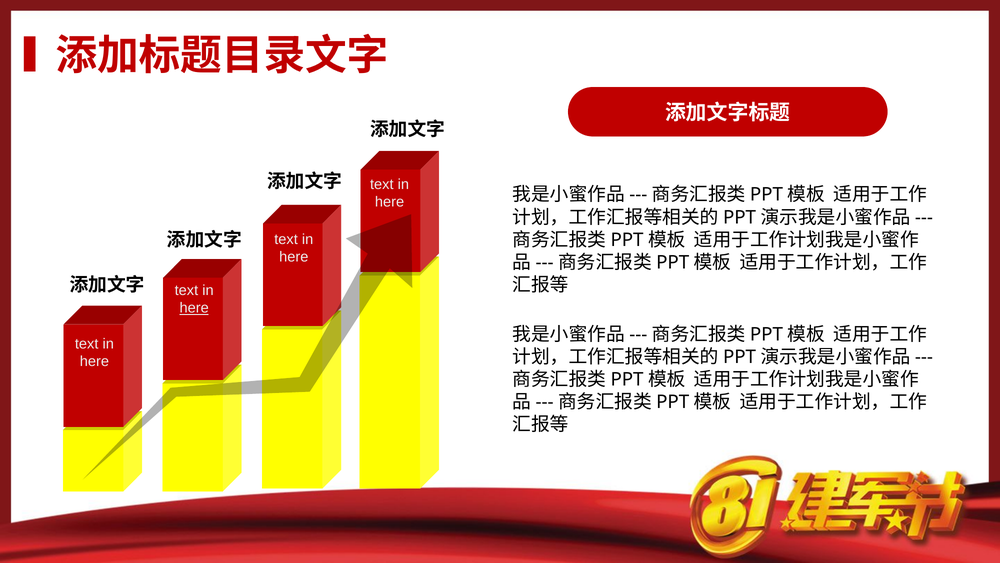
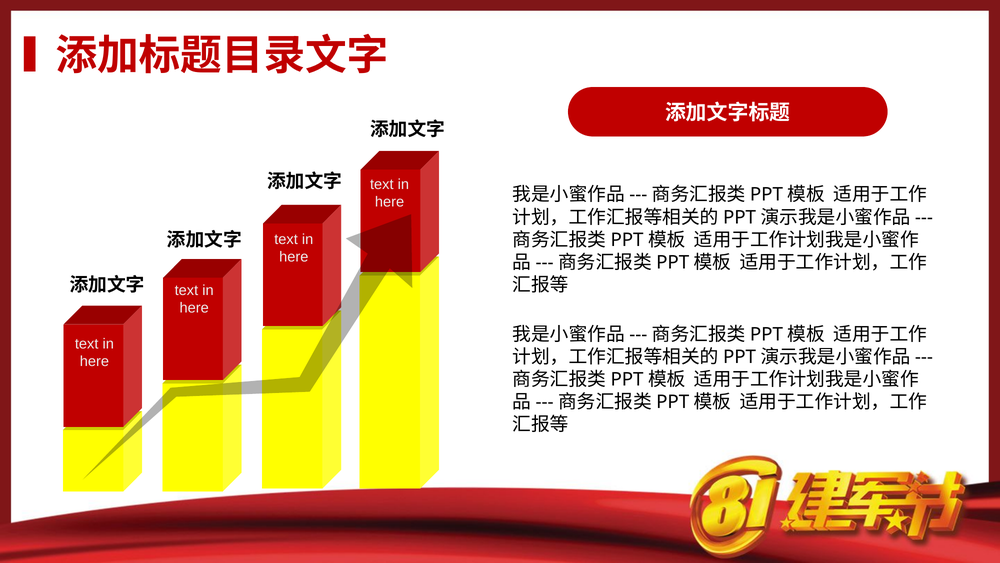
here underline: present -> none (194, 308)
